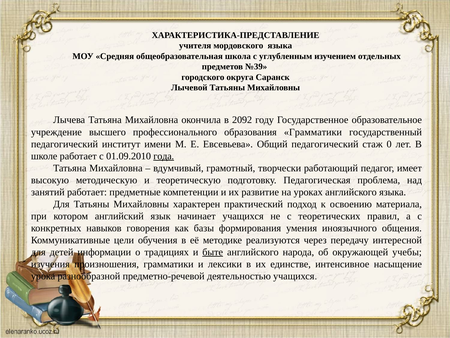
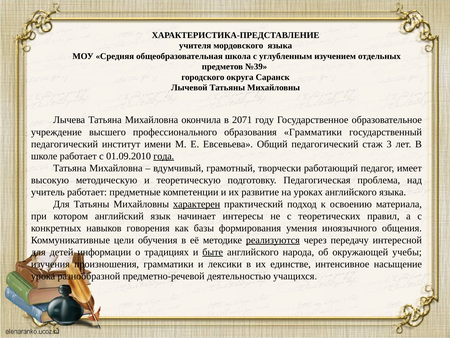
2092: 2092 -> 2071 (242, 120)
0: 0 -> 3 (389, 144)
занятий: занятий -> учитель (48, 192)
характерен underline: none -> present (197, 204)
начинает учащихся: учащихся -> интересы (243, 216)
реализуются underline: none -> present (273, 240)
